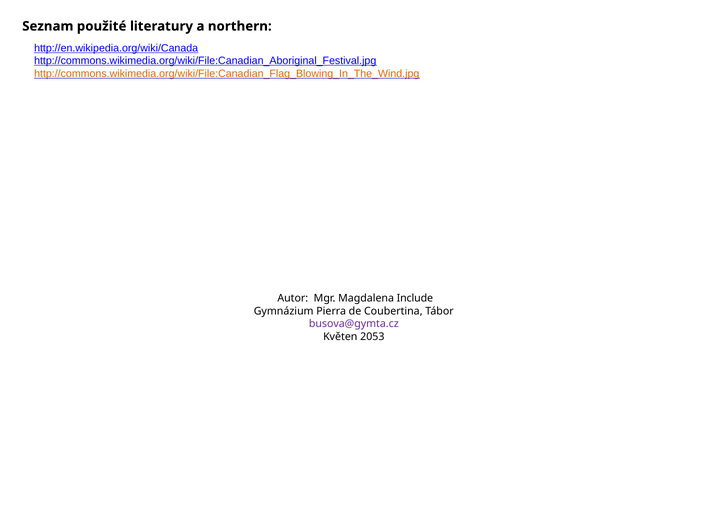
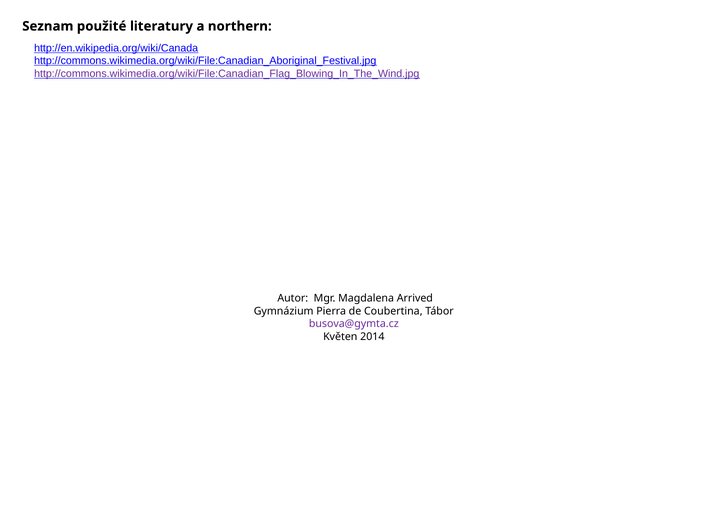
http://commons.wikimedia.org/wiki/File:Canadian_Flag_Blowing_In_The_Wind.jpg colour: orange -> purple (227, 74)
Include: Include -> Arrived (415, 298)
2053: 2053 -> 2014 (372, 337)
